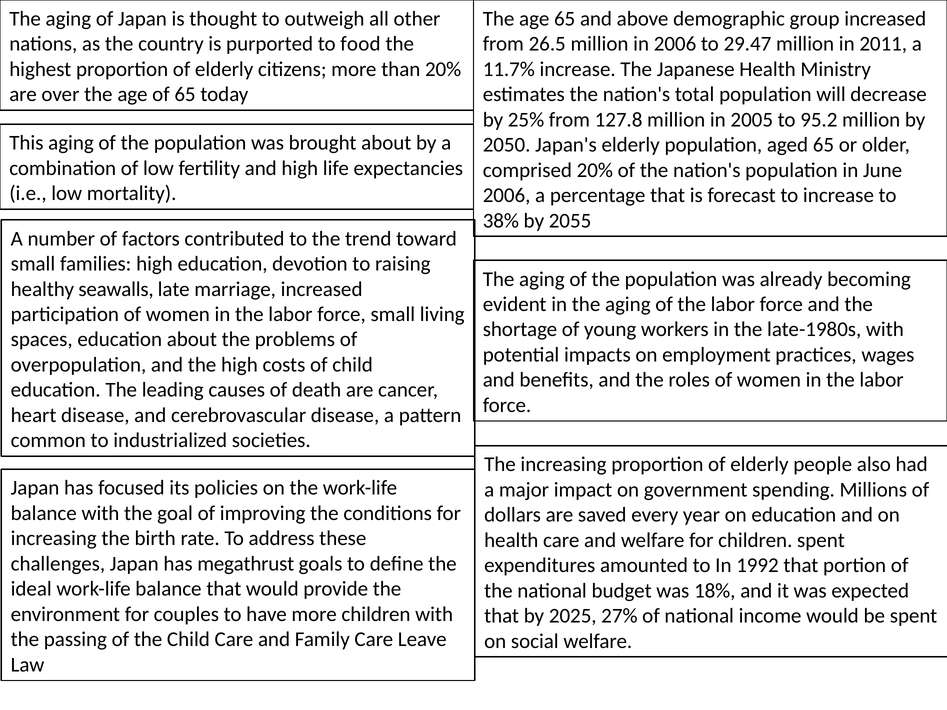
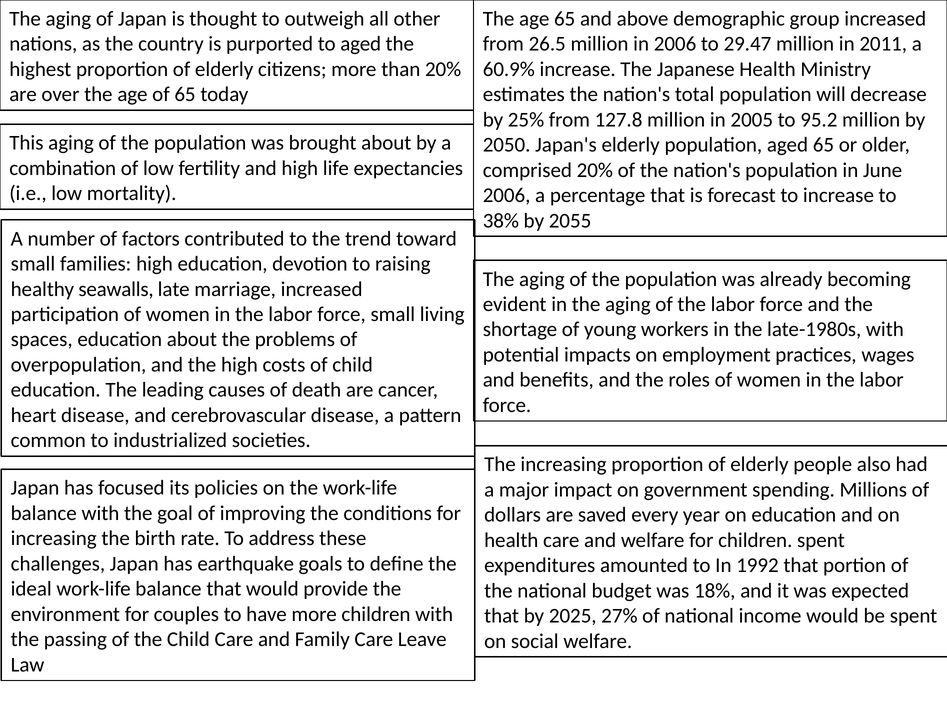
to food: food -> aged (361, 44)
11.7%: 11.7% -> 60.9% (509, 69)
megathrust: megathrust -> earthquake (246, 564)
